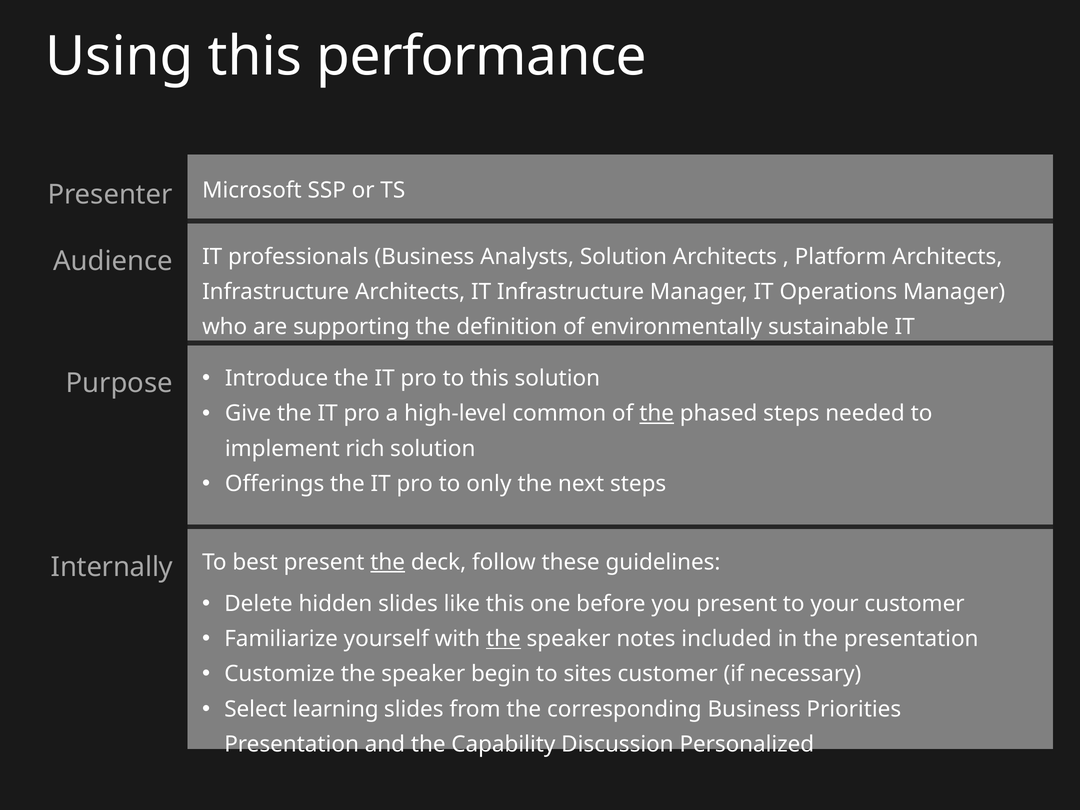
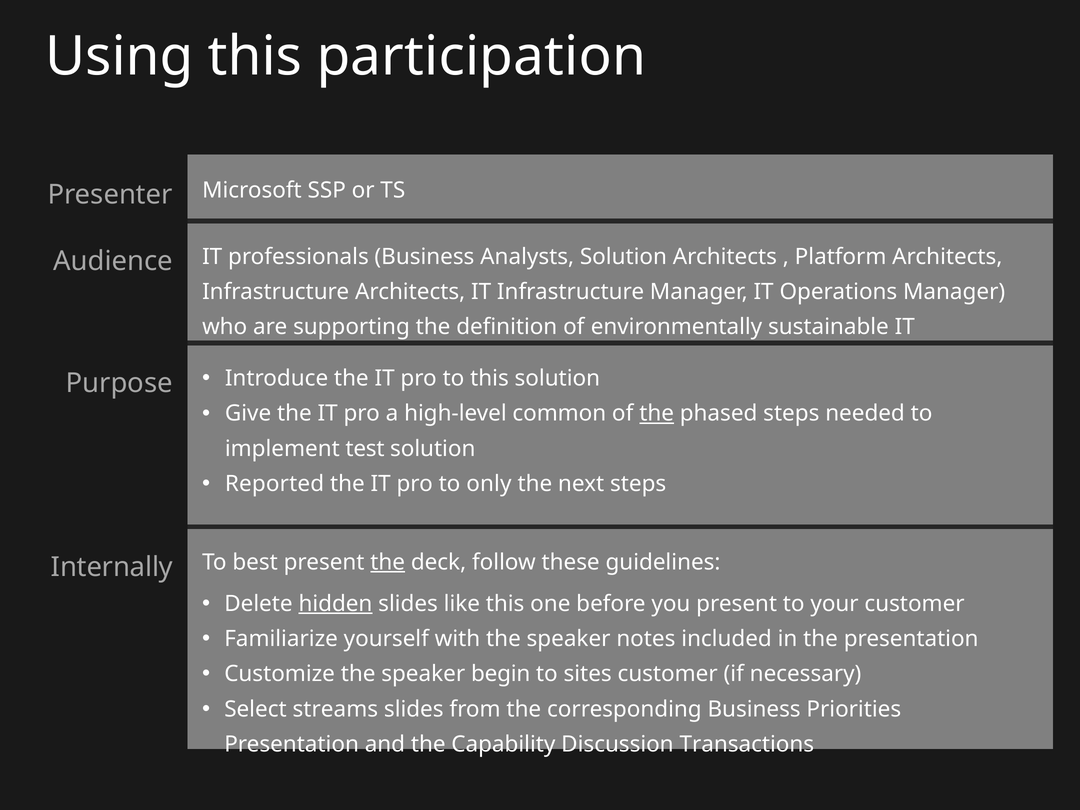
performance: performance -> participation (481, 56)
rich: rich -> test (365, 449)
Offerings: Offerings -> Reported (275, 484)
hidden underline: none -> present (335, 604)
the underline: present -> none (503, 639)
learning: learning -> streams (335, 709)
Personalized: Personalized -> Transactions (747, 744)
